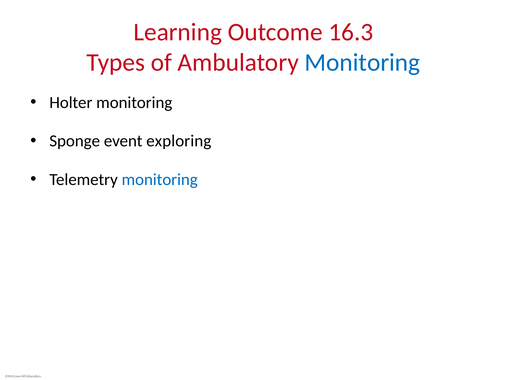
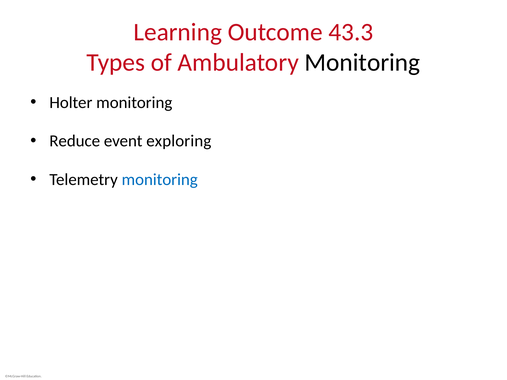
16.3: 16.3 -> 43.3 (351, 32)
Monitoring colour: blue -> black (362, 63)
Sponge: Sponge -> Reduce (75, 141)
